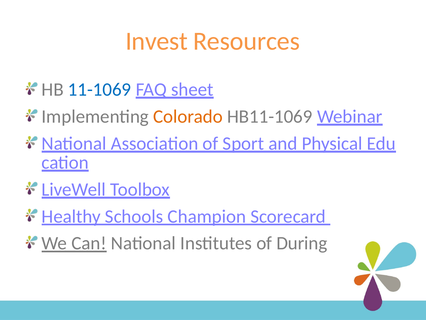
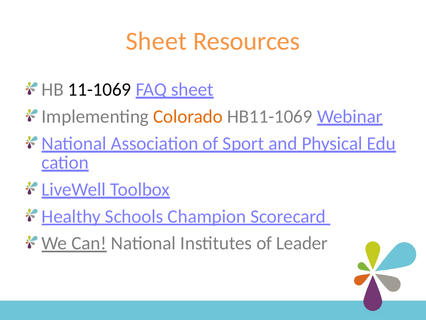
Invest: Invest -> Sheet (156, 41)
11-1069 colour: blue -> black (100, 89)
During: During -> Leader (302, 243)
